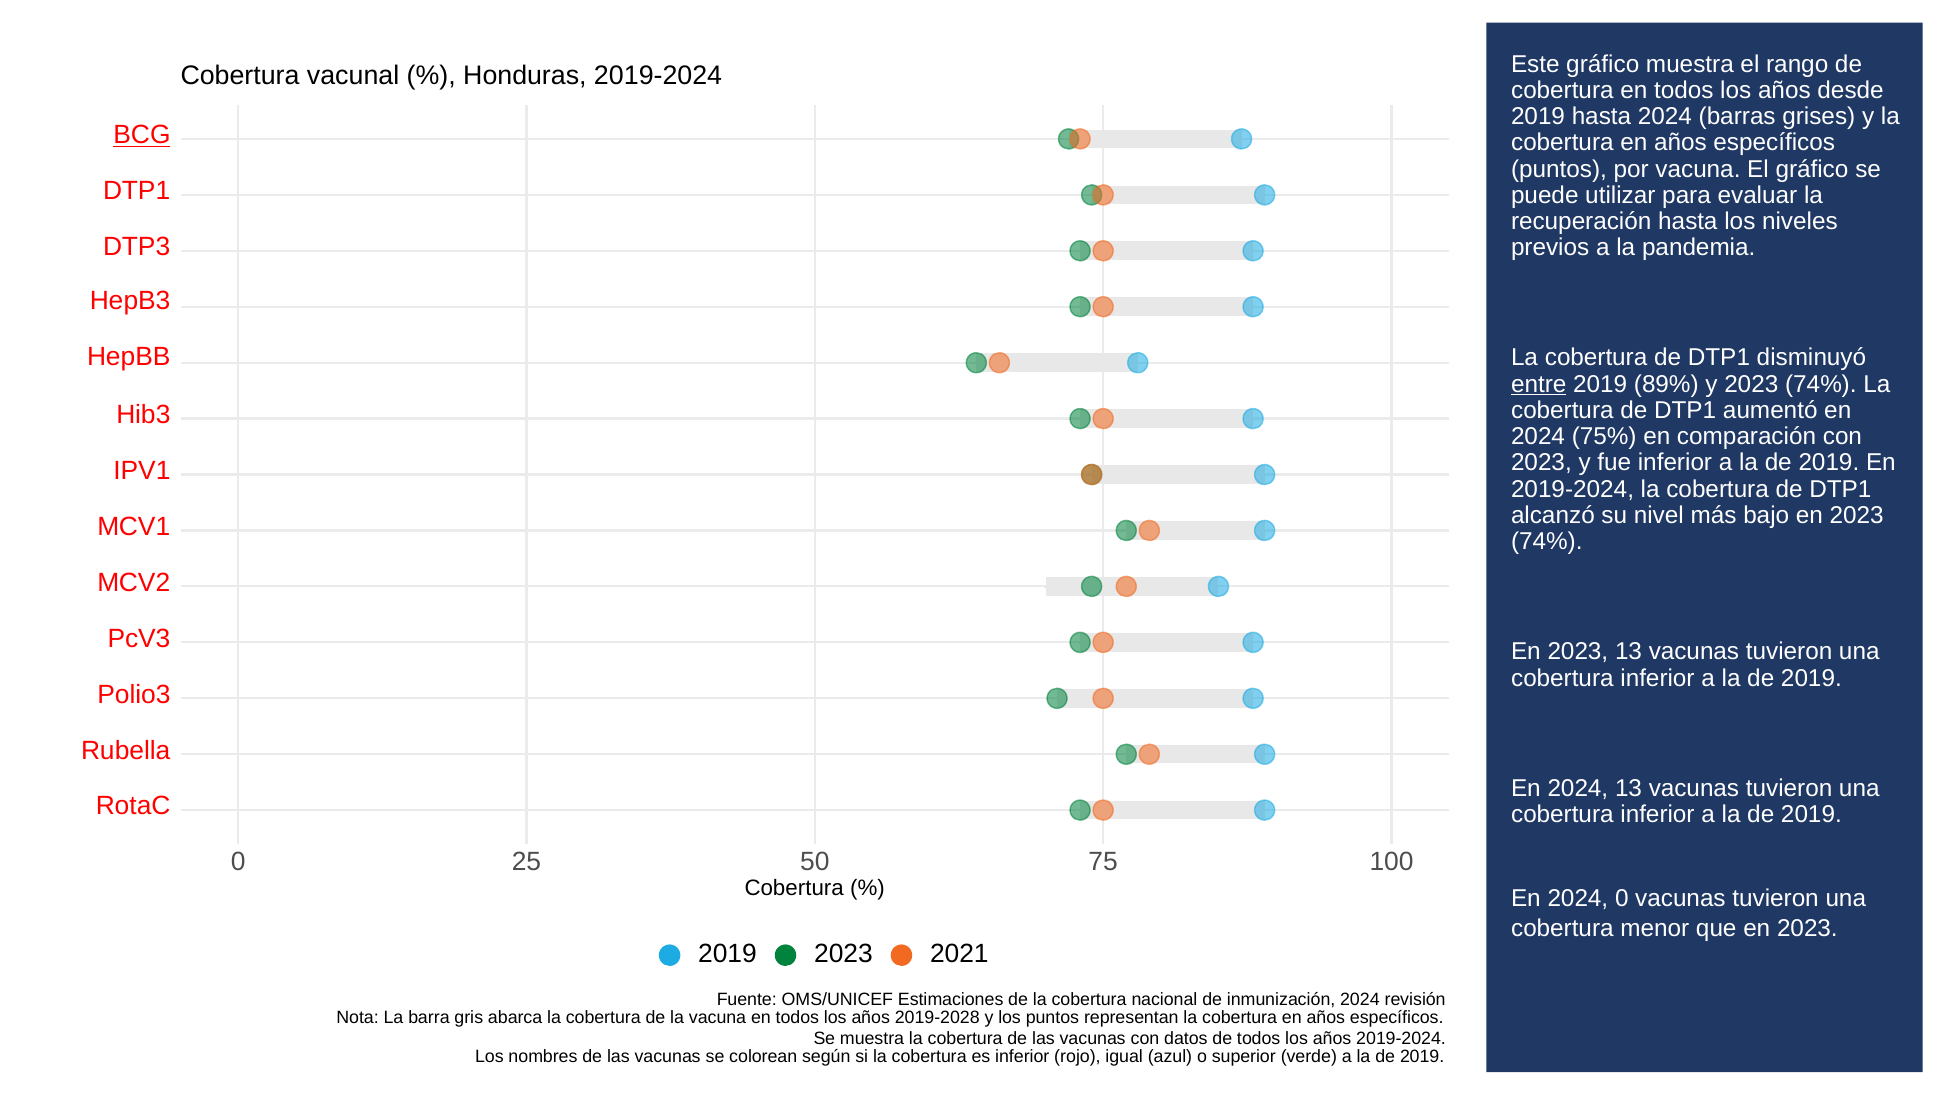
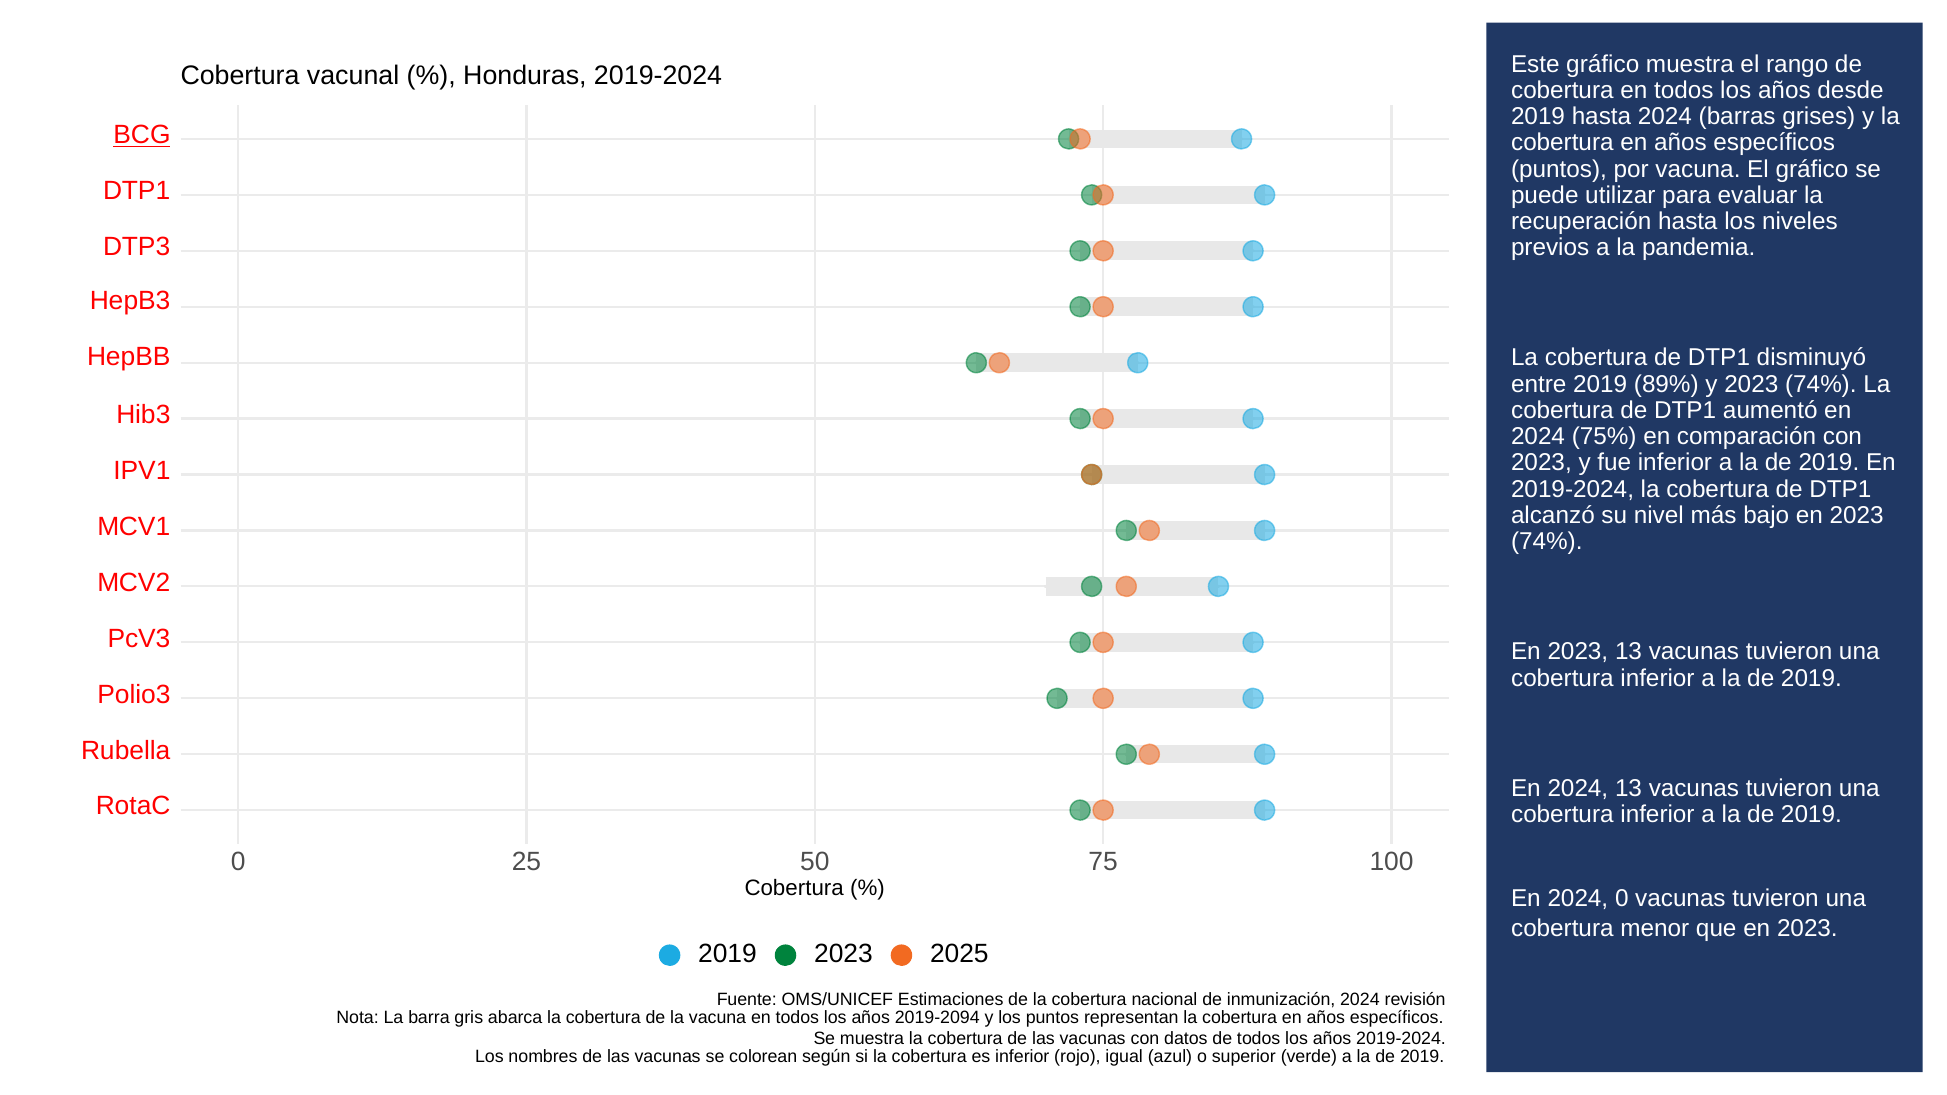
entre underline: present -> none (1539, 384)
2021: 2021 -> 2025 (959, 954)
2019-2028: 2019-2028 -> 2019-2094 (937, 1018)
